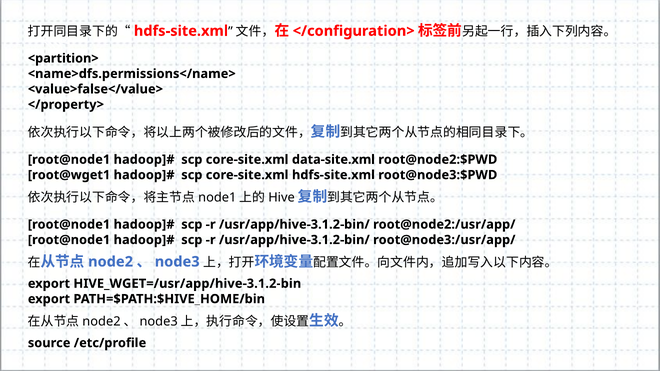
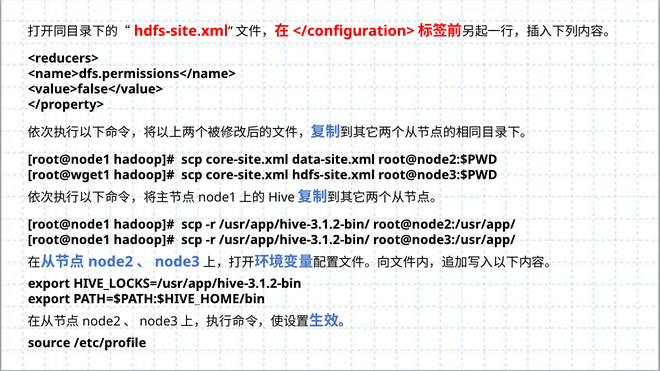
<partition>: <partition> -> <reducers> (63, 58)
HIVE_WGET=/usr/app/hive-3.1.2-bin: HIVE_WGET=/usr/app/hive-3.1.2-bin -> HIVE_LOCKS=/usr/app/hive-3.1.2-bin (187, 284)
